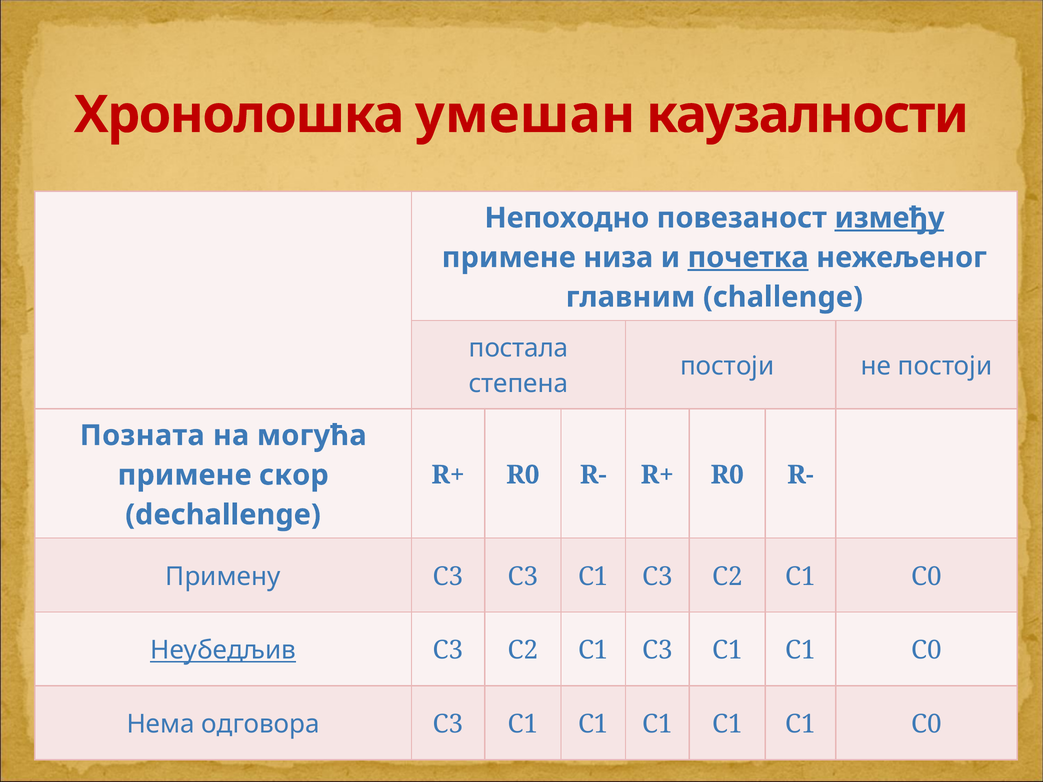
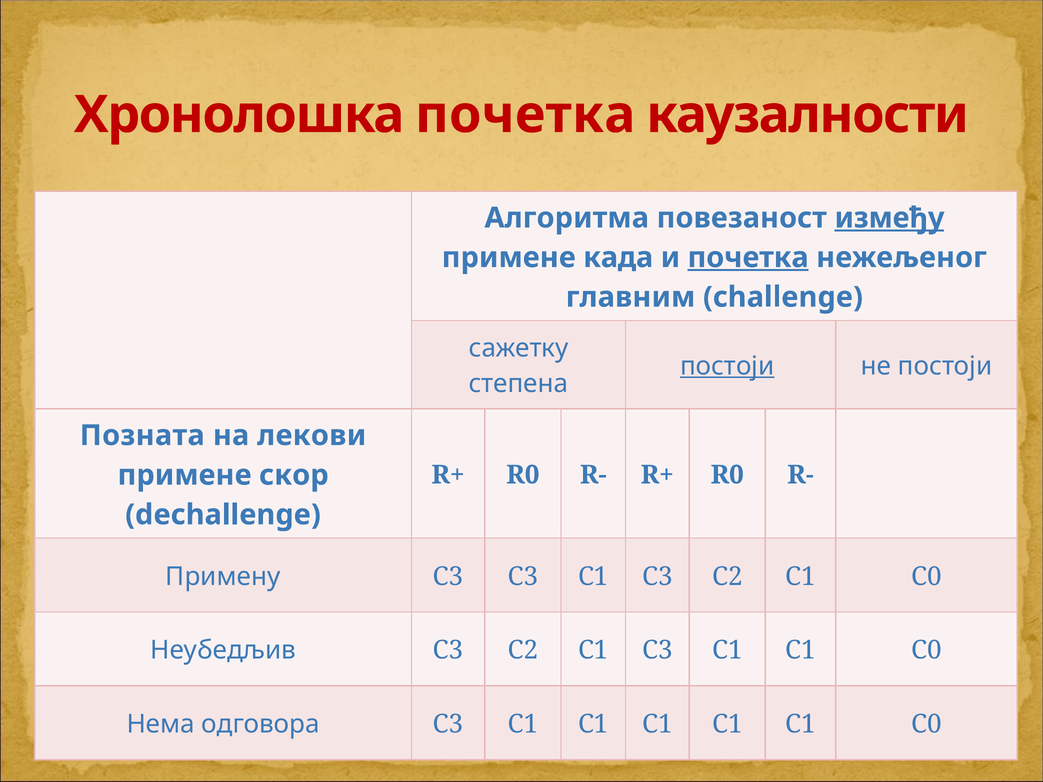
Хронолошка умешан: умешан -> почетка (525, 115)
Непоходно: Непоходно -> Алгоритма (567, 218)
низа: низа -> када (618, 258)
постала: постала -> сажетку (519, 348)
постоји underline: none -> present (727, 366)
могућа: могућа -> лекови (312, 436)
Неубедљив underline: present -> none (223, 651)
